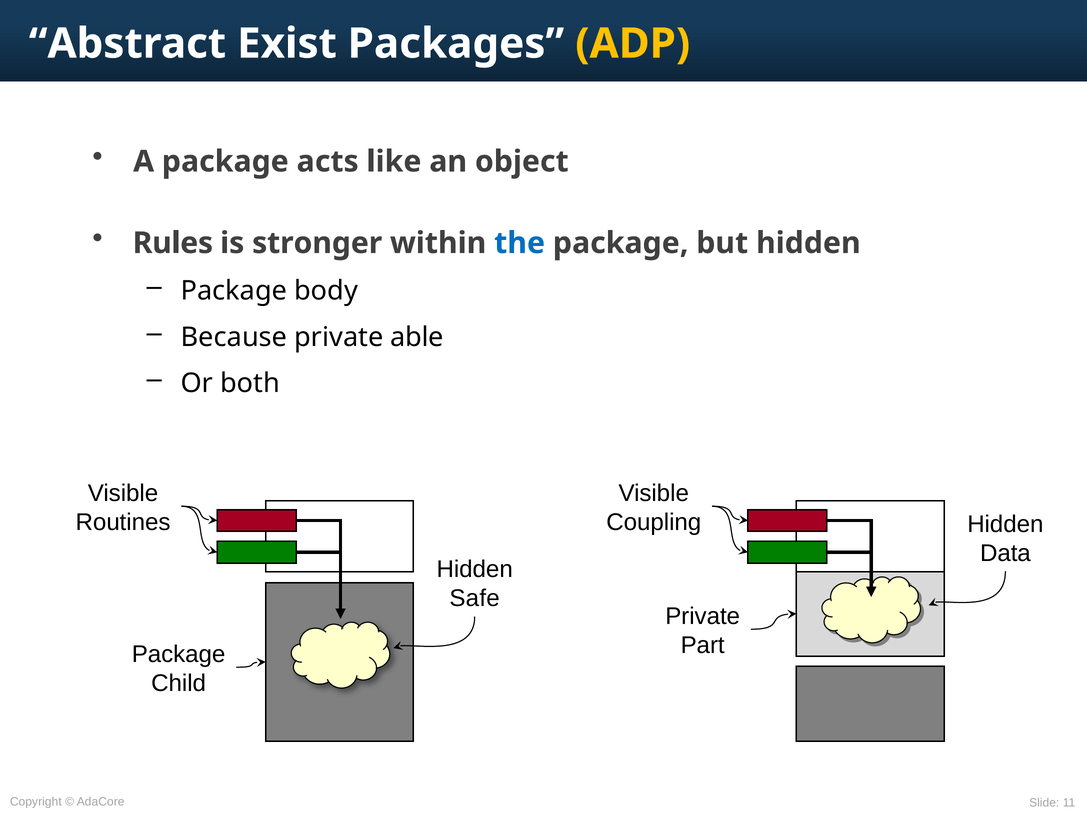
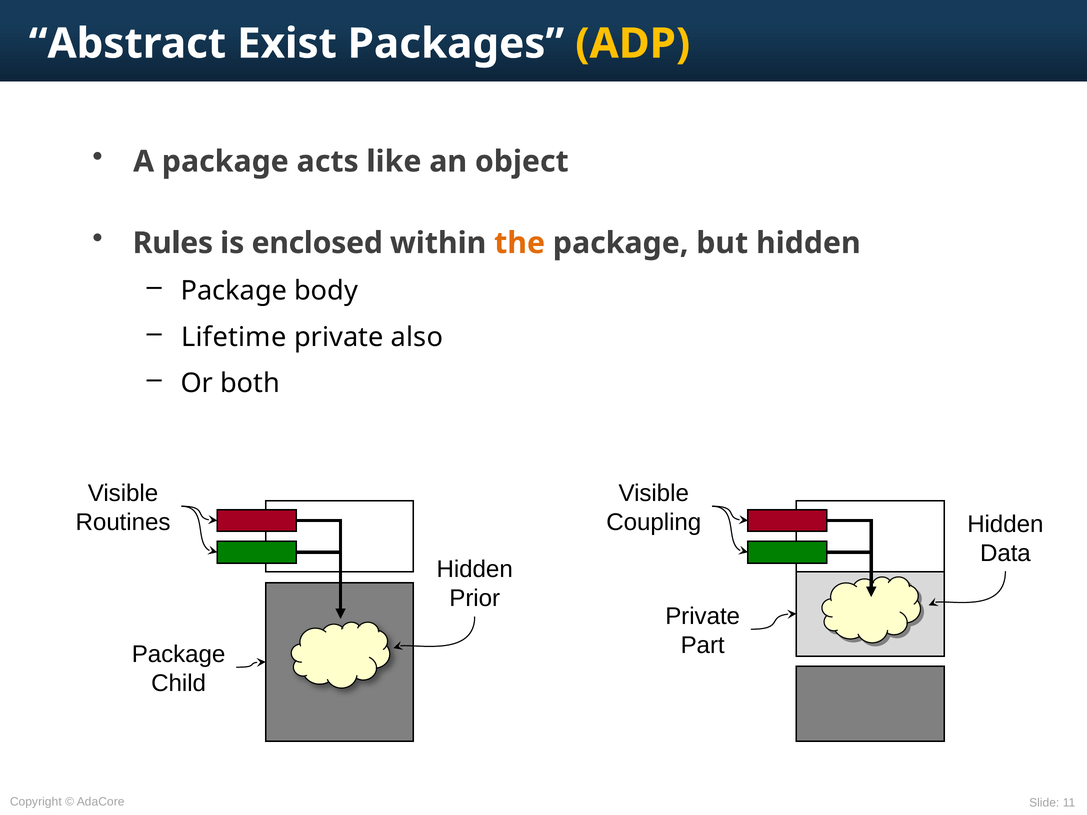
stronger: stronger -> enclosed (317, 243)
the colour: blue -> orange (520, 243)
Because: Because -> Lifetime (234, 337)
able: able -> also (417, 337)
Safe: Safe -> Prior (475, 599)
